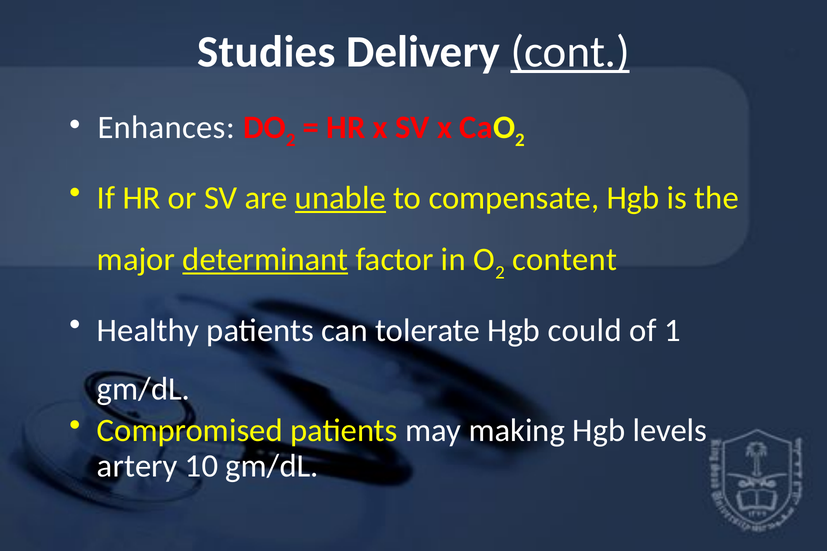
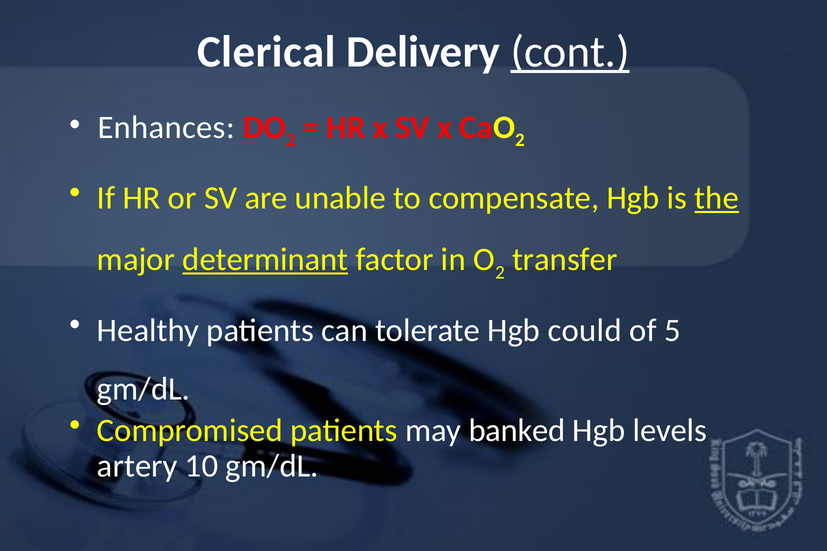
Studies: Studies -> Clerical (266, 52)
unable underline: present -> none (340, 198)
the underline: none -> present (717, 198)
content: content -> transfer (565, 260)
1: 1 -> 5 (672, 331)
making: making -> banked (517, 431)
